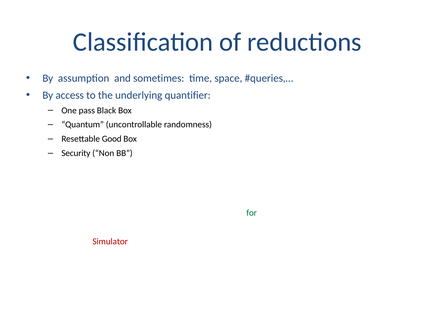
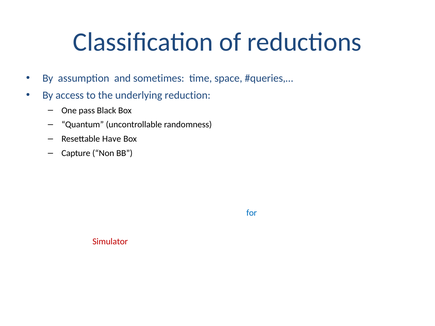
underlying quantifier: quantifier -> reduction (188, 95)
Good: Good -> Have (112, 139)
Security: Security -> Capture (76, 153)
for colour: green -> blue (252, 213)
